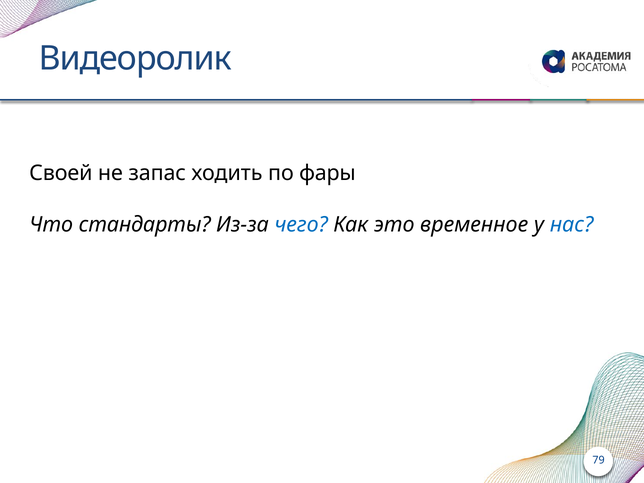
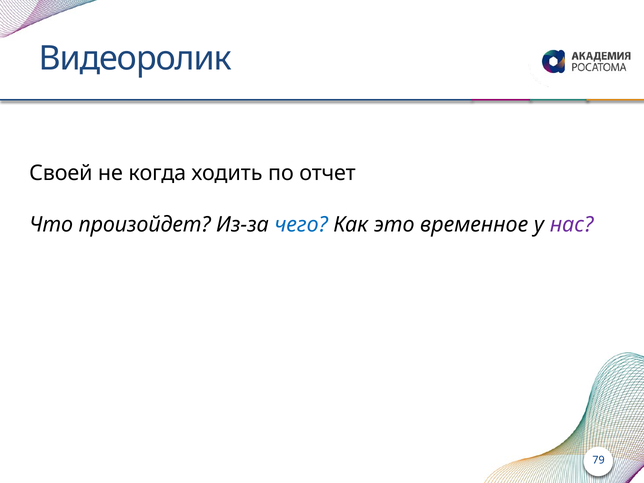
запас: запас -> когда (157, 173)
фары: фары -> отчет (327, 173)
стандарты: стандарты -> произойдет (145, 225)
нас colour: blue -> purple (572, 225)
